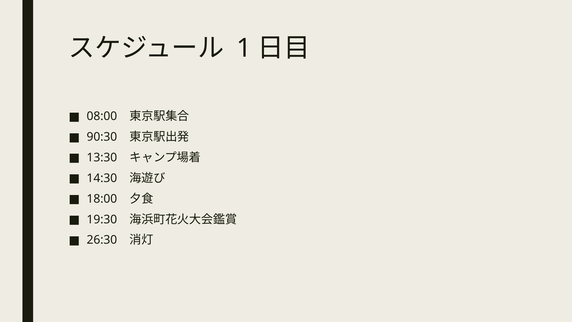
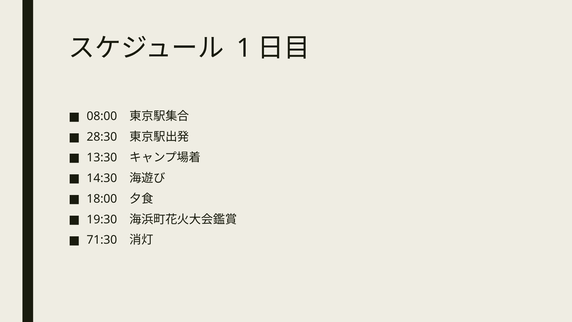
90:30: 90:30 -> 28:30 (102, 137)
26:30: 26:30 -> 71:30 (102, 240)
